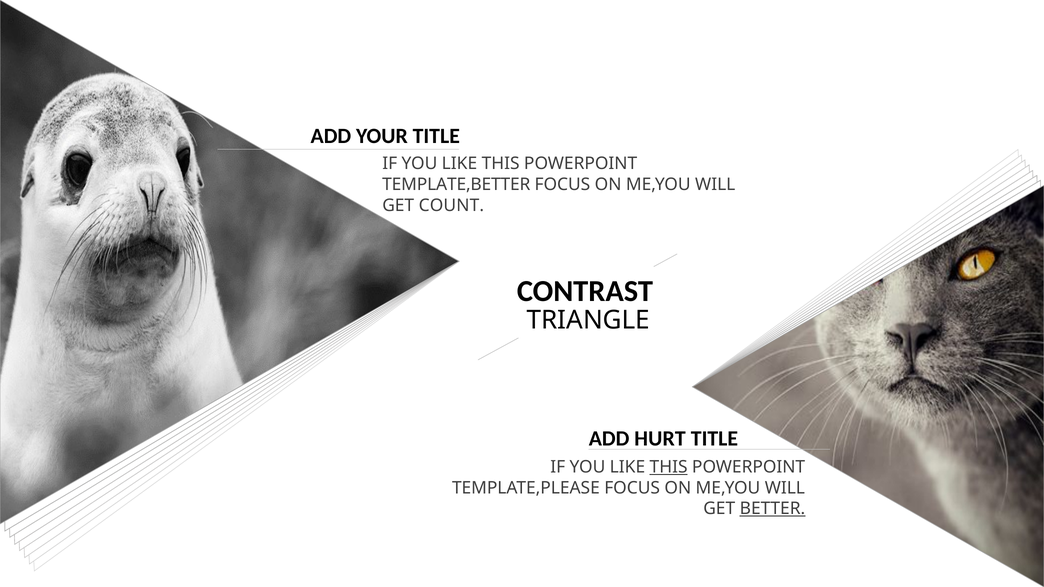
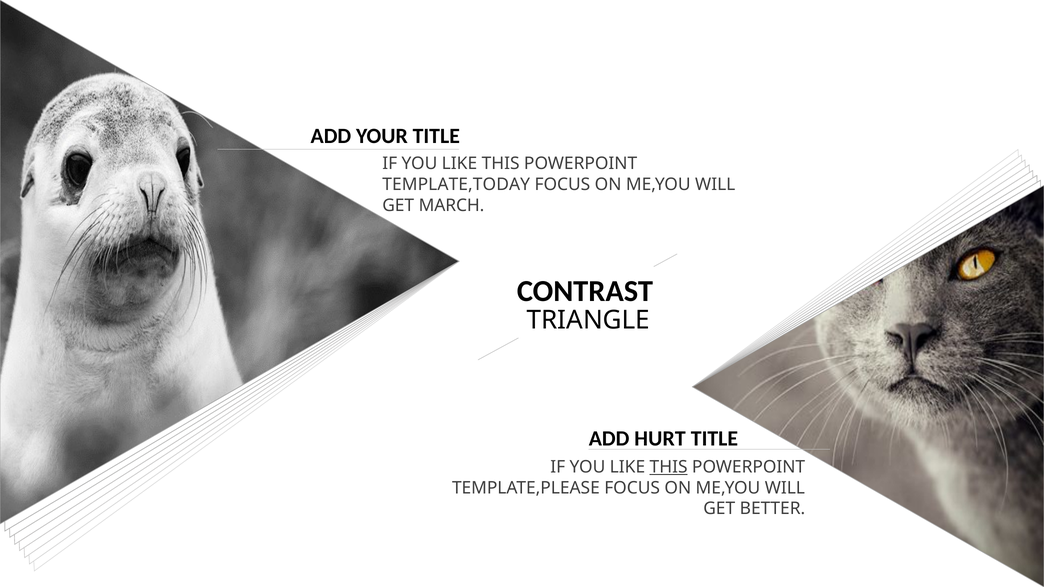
TEMPLATE,BETTER: TEMPLATE,BETTER -> TEMPLATE,TODAY (456, 185)
COUNT: COUNT -> MARCH (451, 205)
BETTER underline: present -> none (772, 509)
